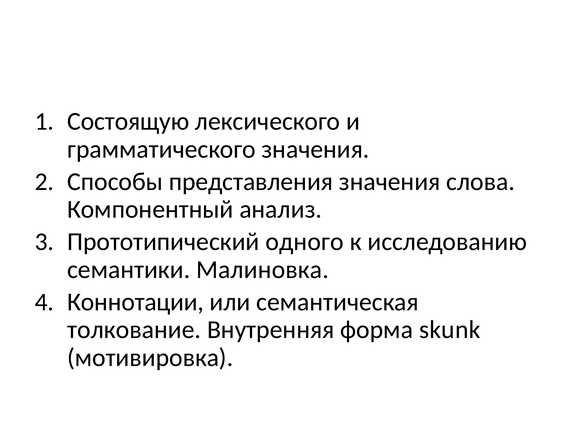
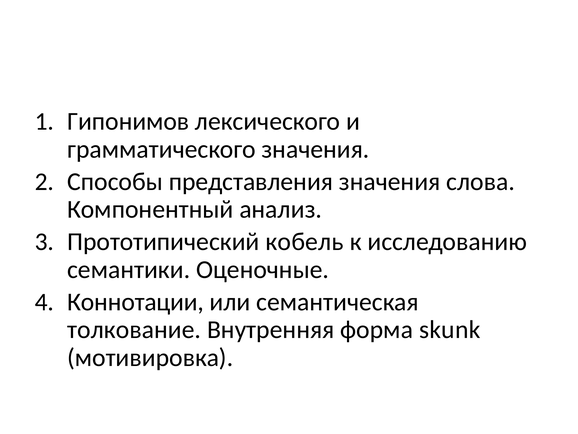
Состоящую: Состоящую -> Гипонимов (128, 121)
одного: одного -> кобель (305, 242)
Малиновка: Малиновка -> Оценочные (263, 269)
